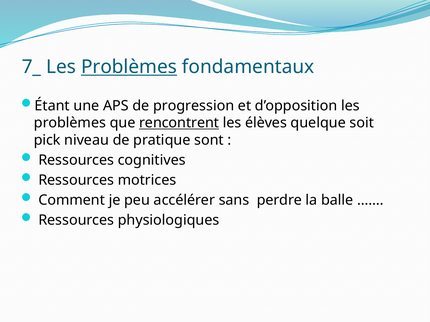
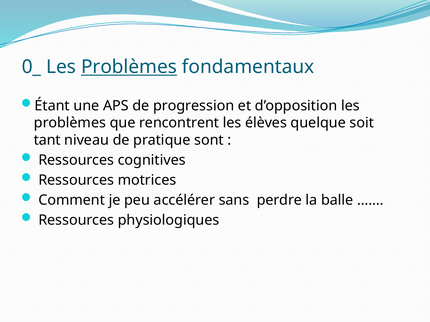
7_: 7_ -> 0_ (31, 67)
rencontrent underline: present -> none (179, 123)
pick: pick -> tant (47, 140)
